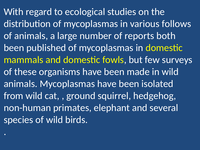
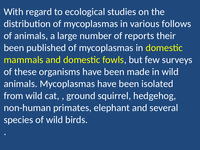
both: both -> their (166, 36)
